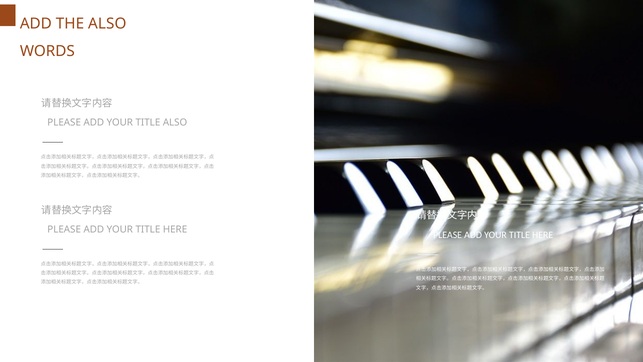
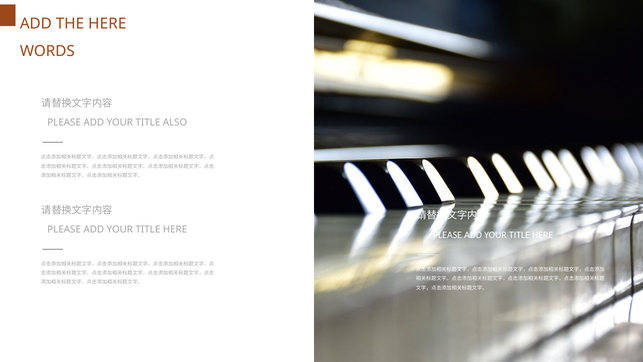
THE ALSO: ALSO -> HERE (107, 24)
